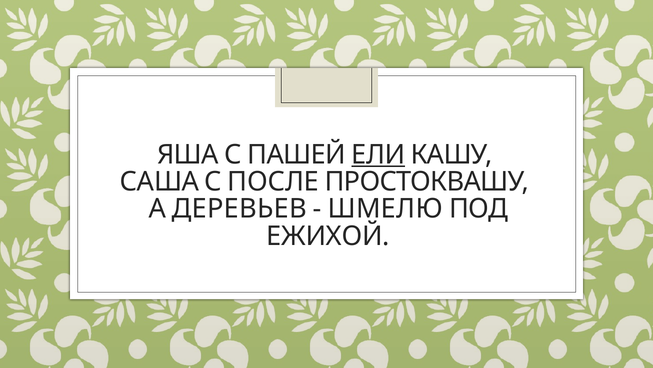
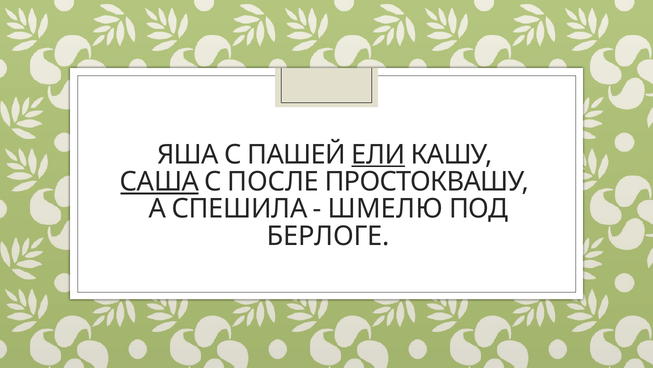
САША underline: none -> present (160, 182)
ДЕРЕВЬЕВ: ДЕРЕВЬЕВ -> СПЕШИЛА (240, 209)
ЕЖИХОЙ: ЕЖИХОЙ -> БЕРЛОГЕ (328, 236)
